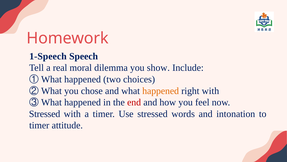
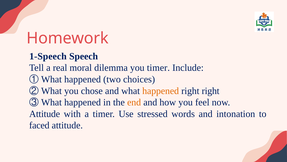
you show: show -> timer (158, 68)
right with: with -> right (211, 91)
end colour: red -> orange (134, 102)
Stressed: Stressed -> Attitude (45, 113)
timer: timer -> faced (39, 125)
